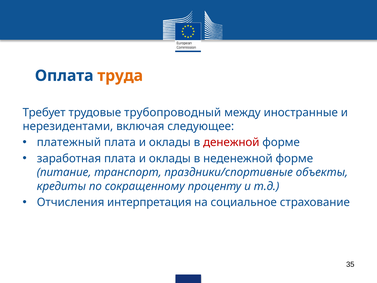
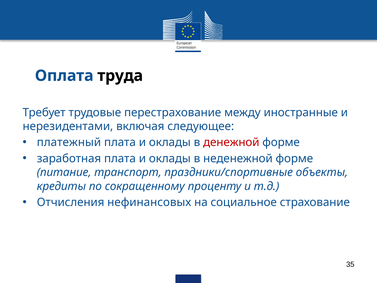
труда colour: orange -> black (120, 76)
трубопроводный: трубопроводный -> перестрахование (173, 112)
интерпретация: интерпретация -> нефинансовых (149, 202)
